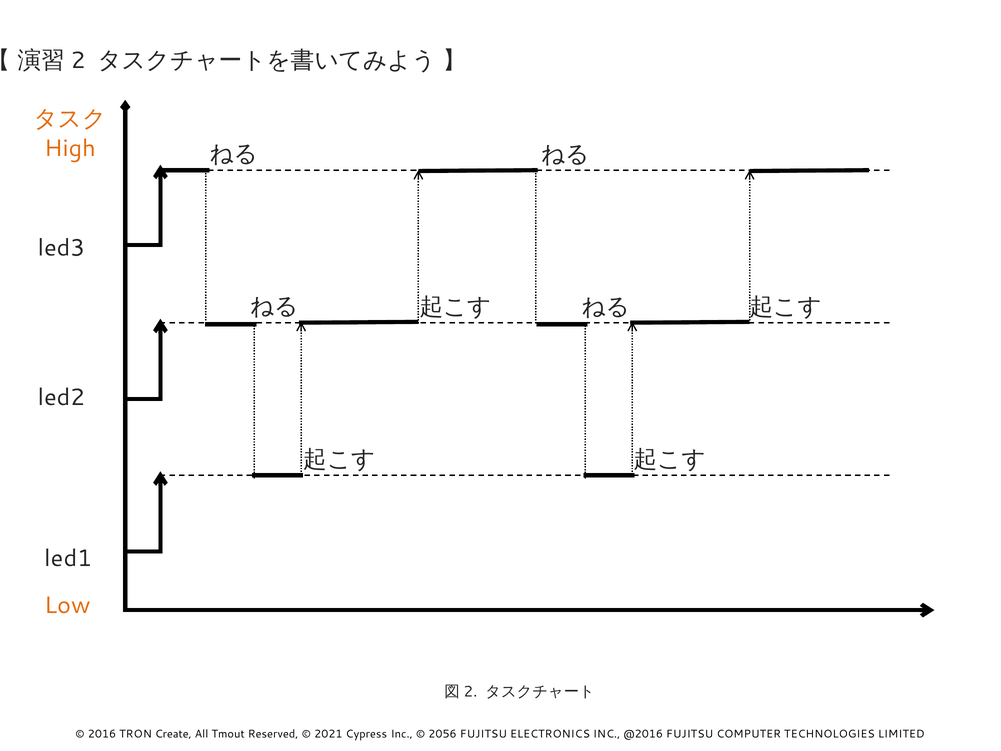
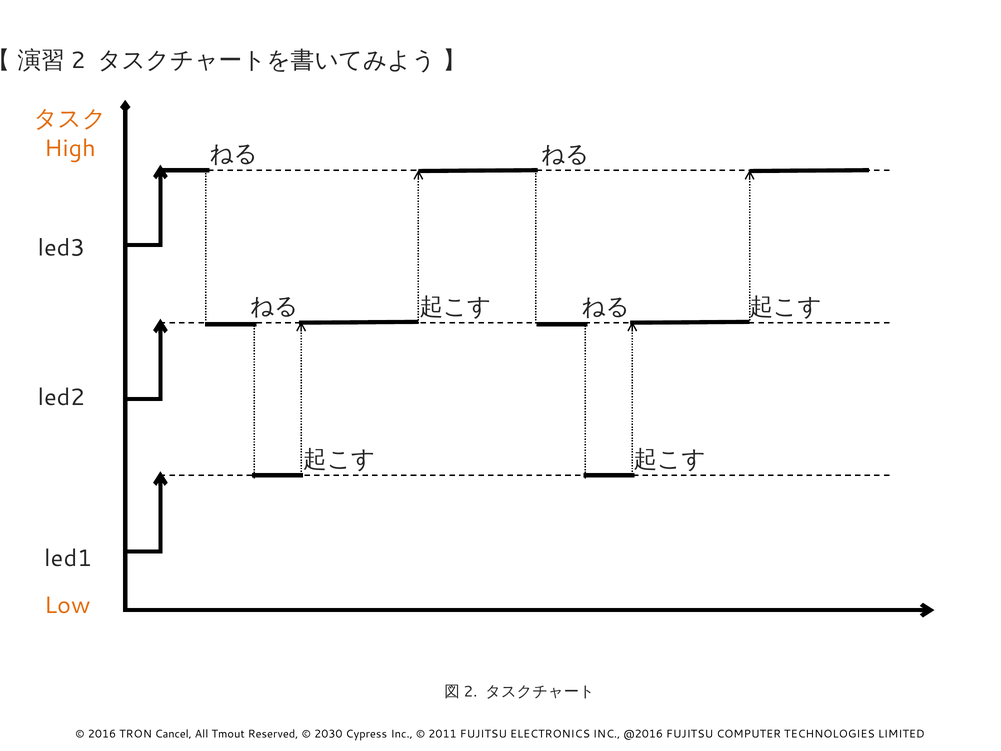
Create: Create -> Cancel (173, 734)
2021: 2021 -> 2030 (328, 734)
2056: 2056 -> 2011 (442, 734)
